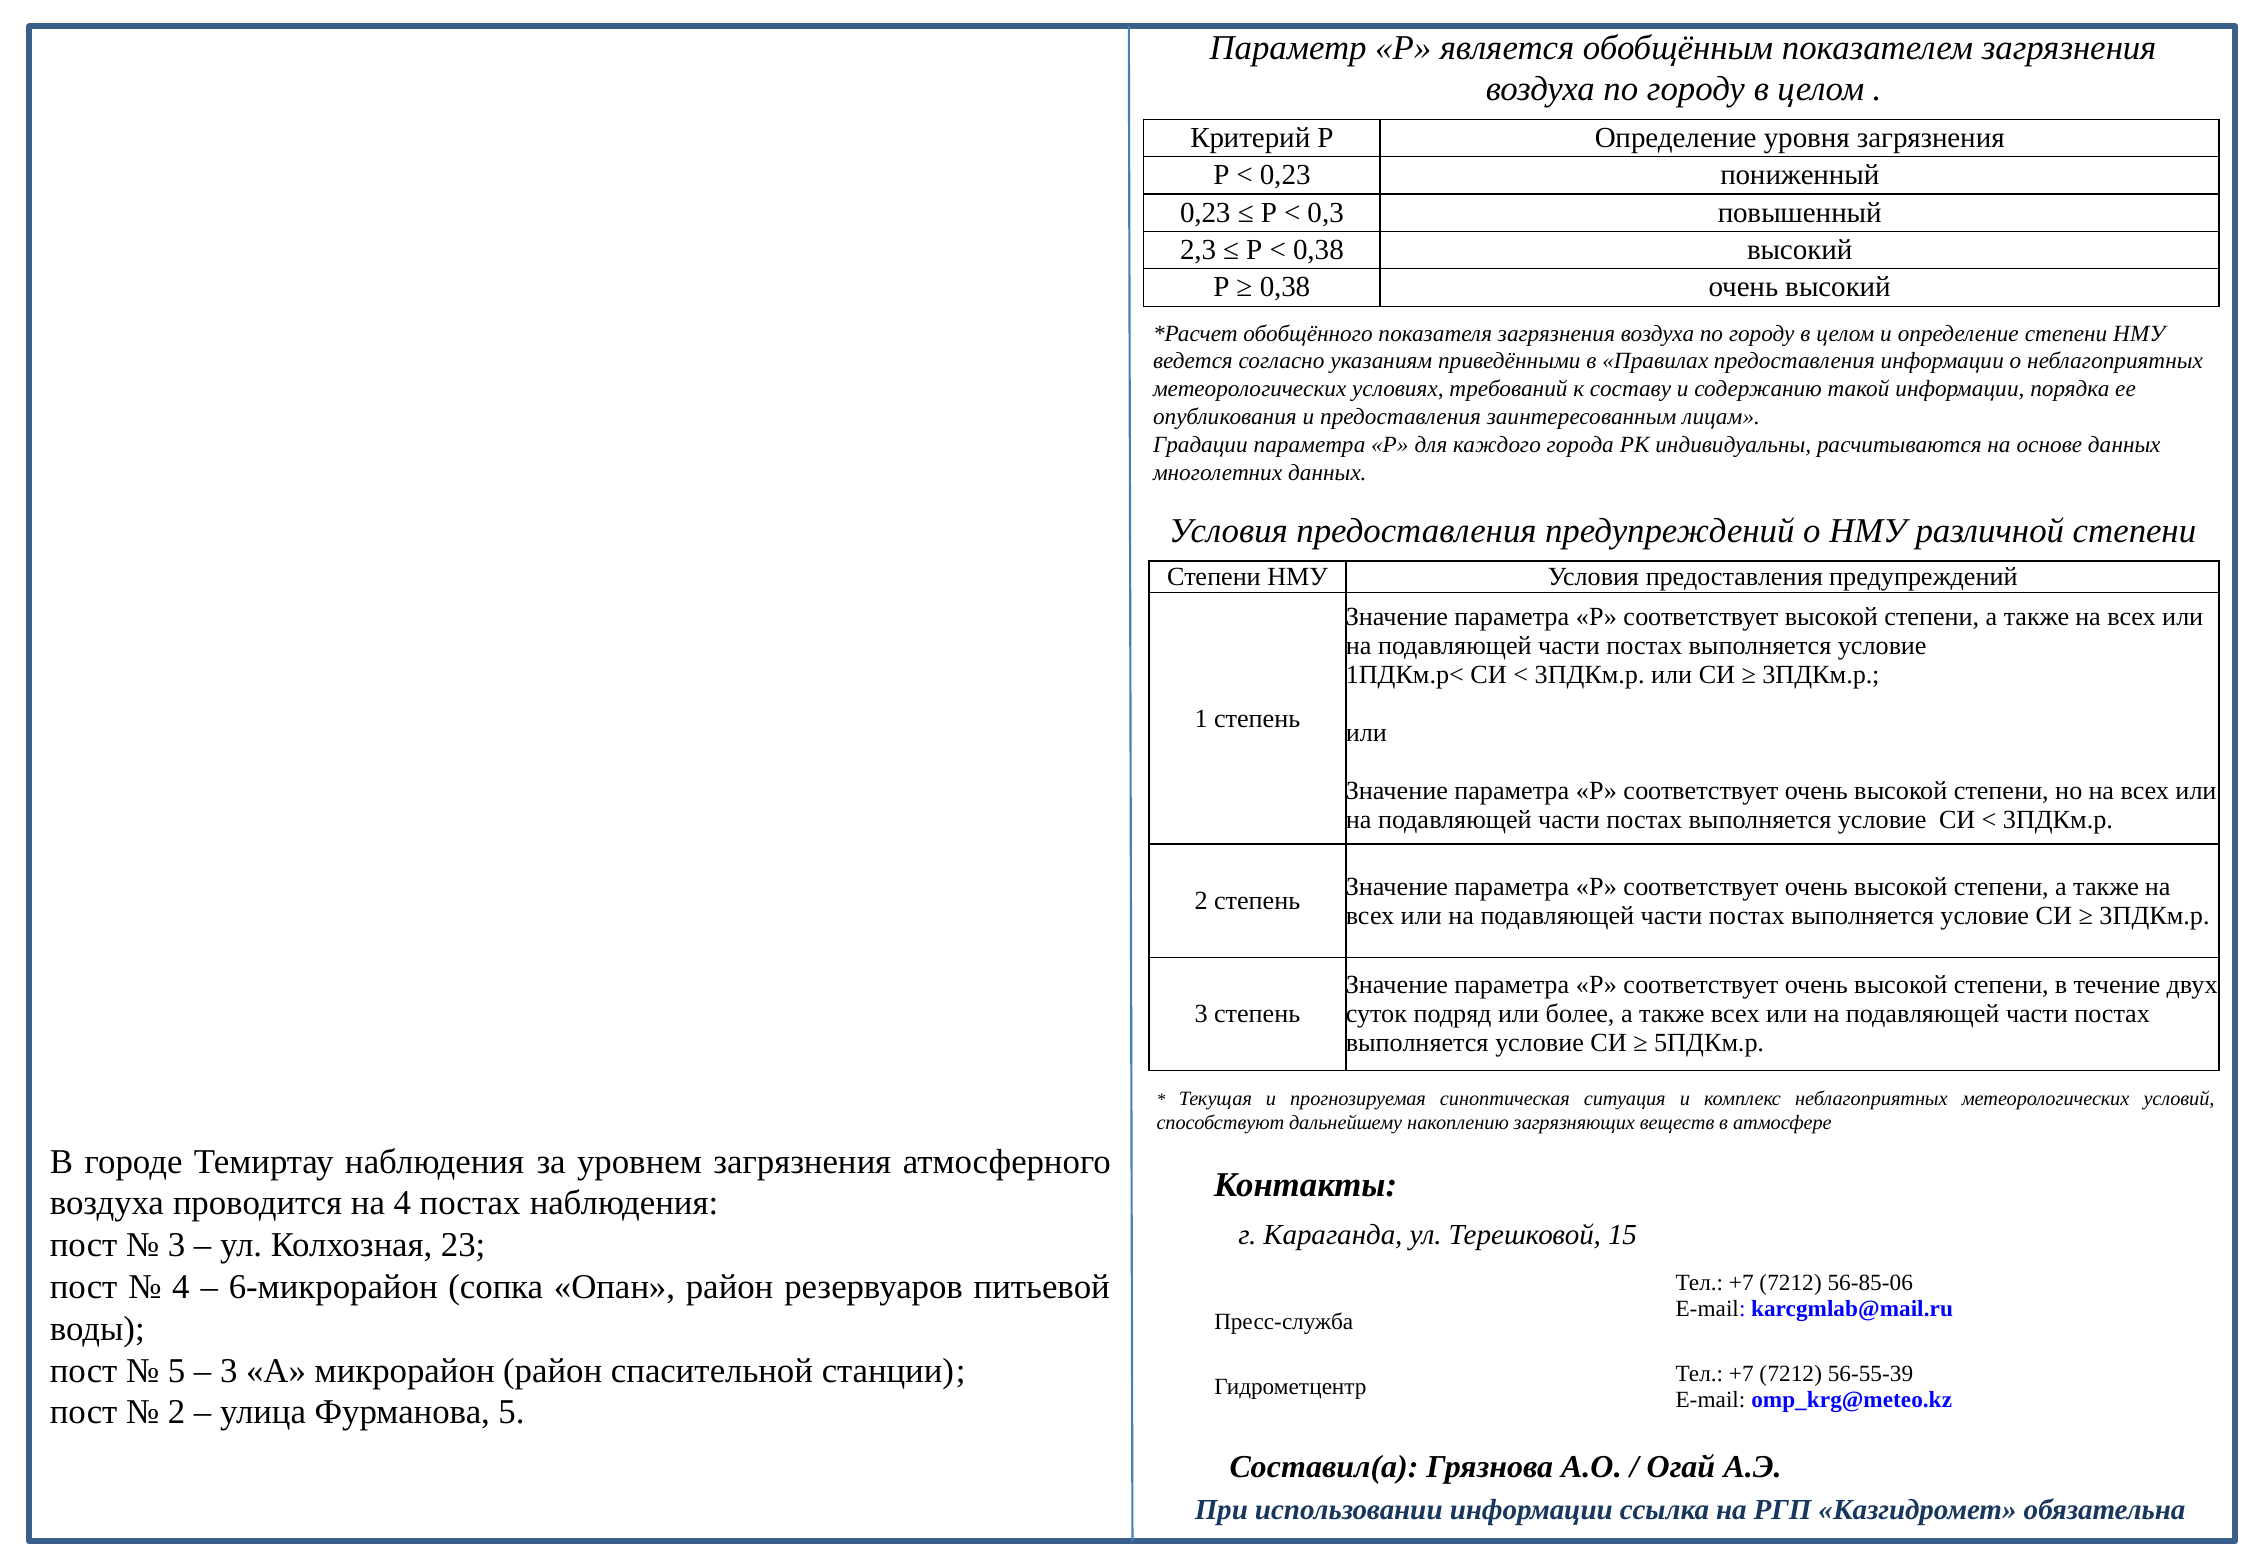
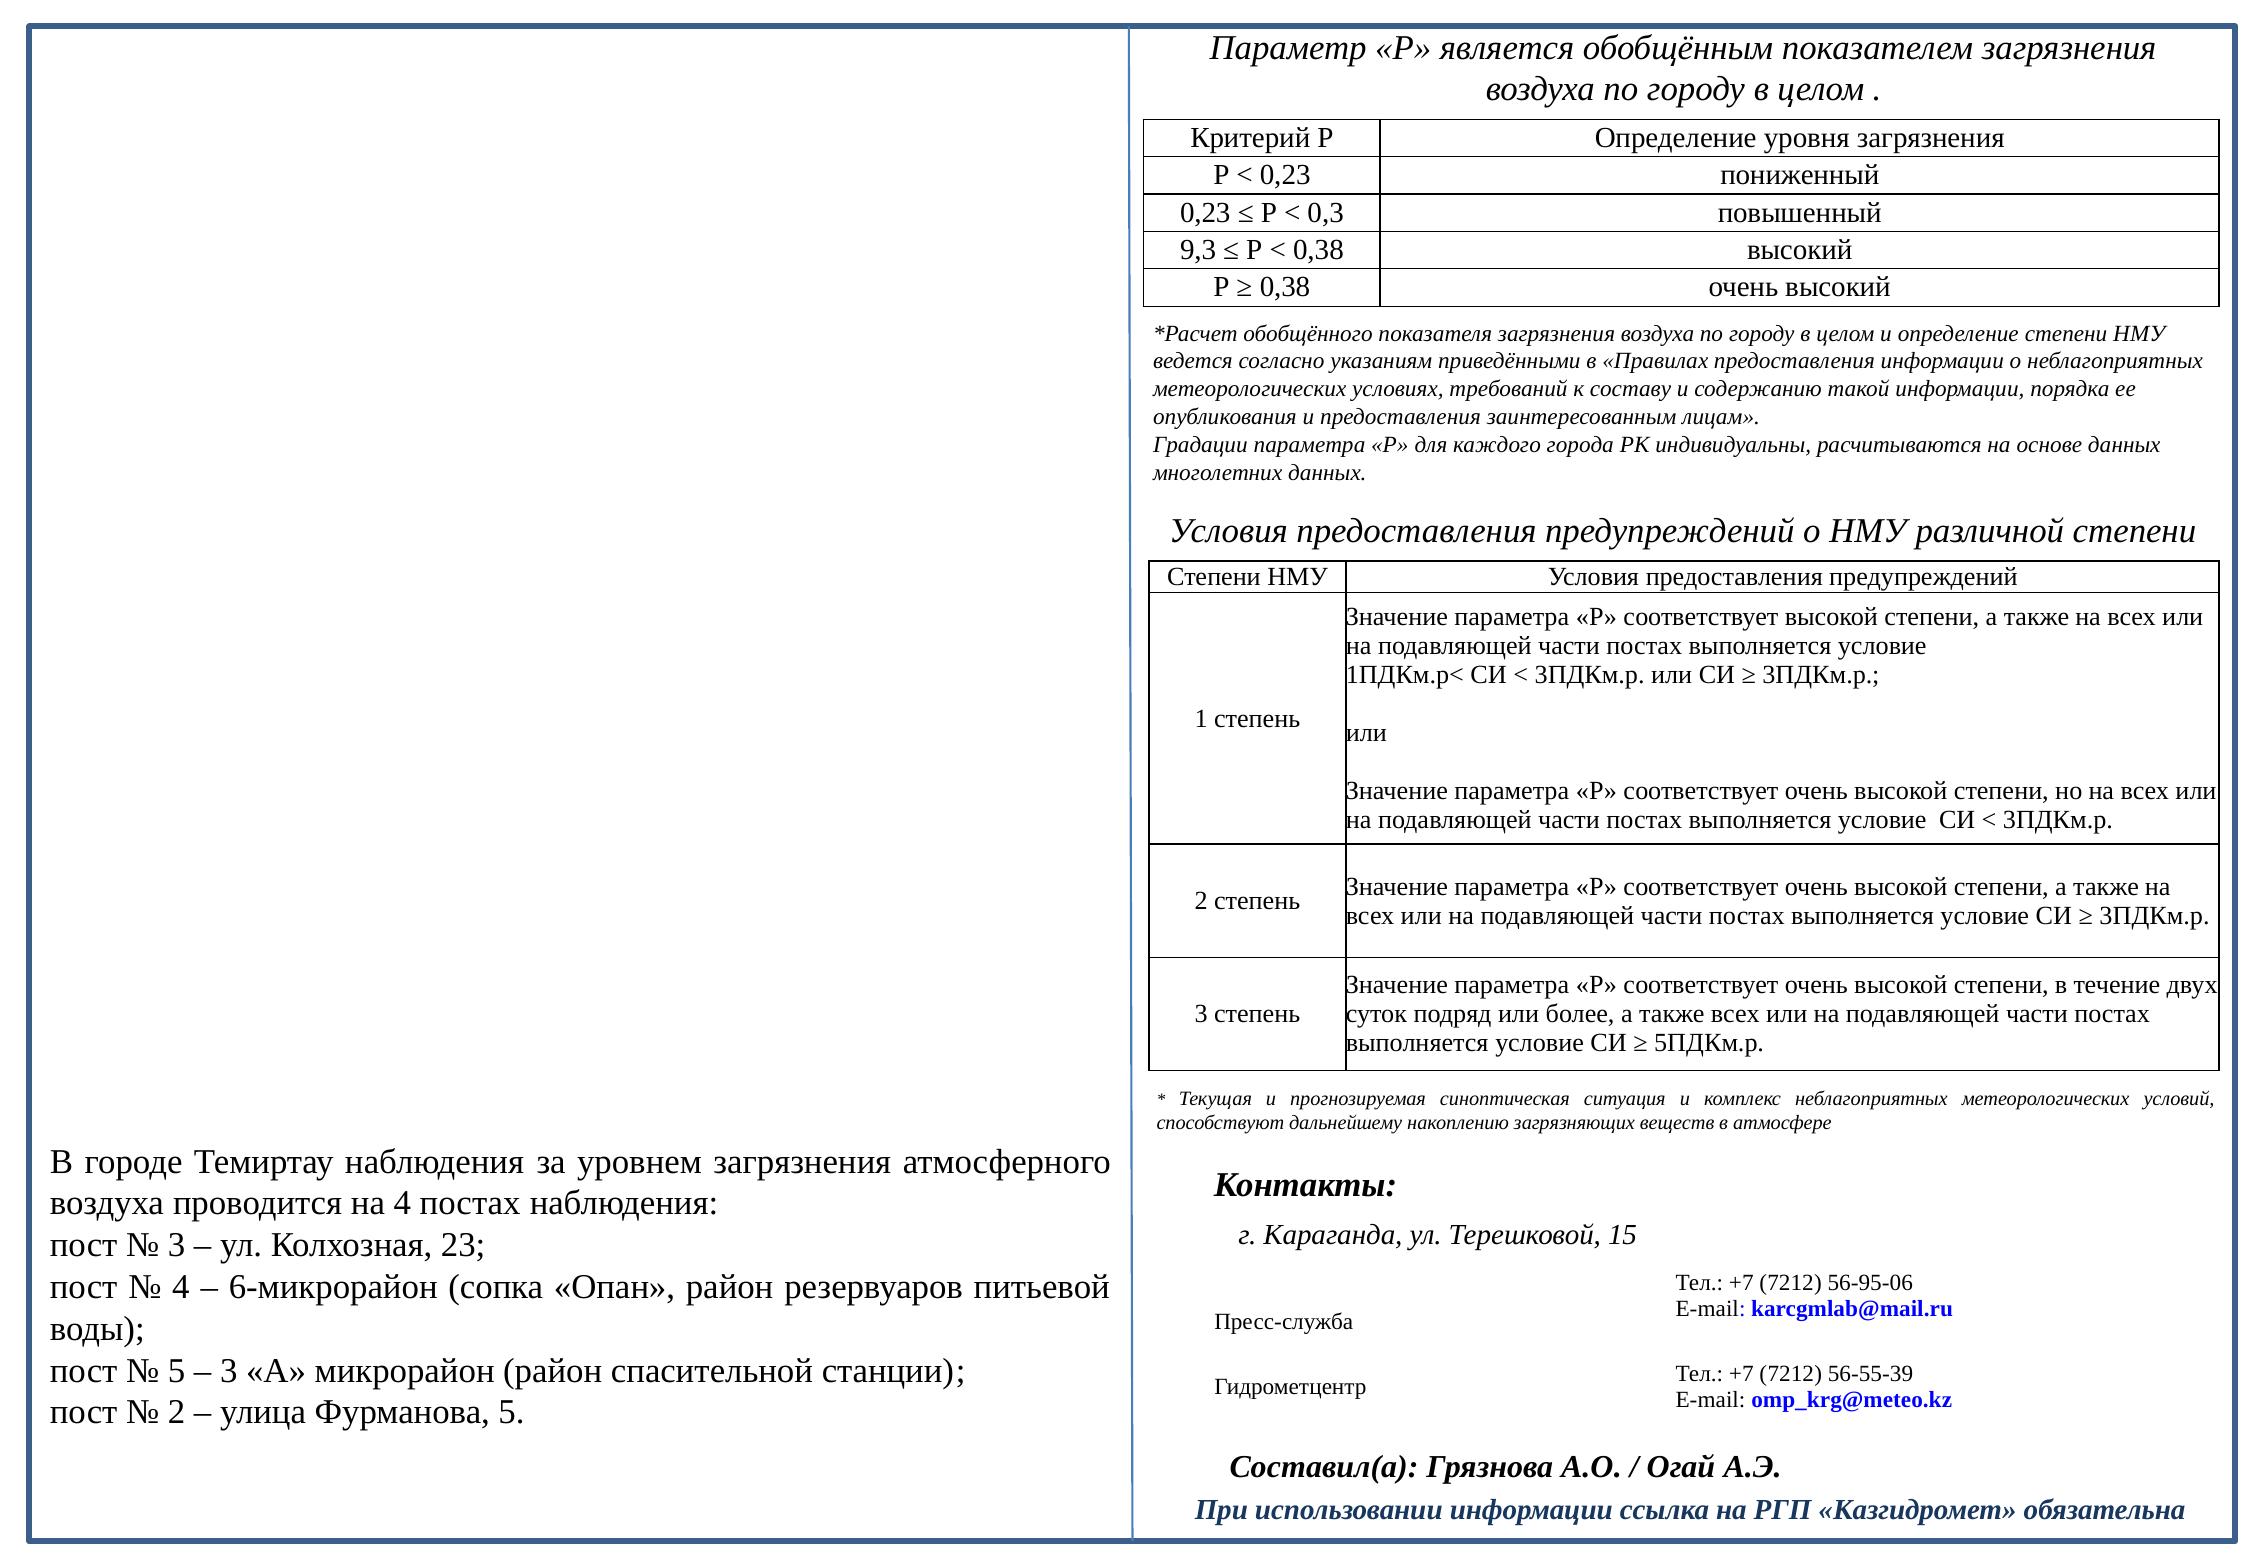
2,3: 2,3 -> 9,3 (1198, 250)
56-85-06: 56-85-06 -> 56-95-06 (1870, 1283)
